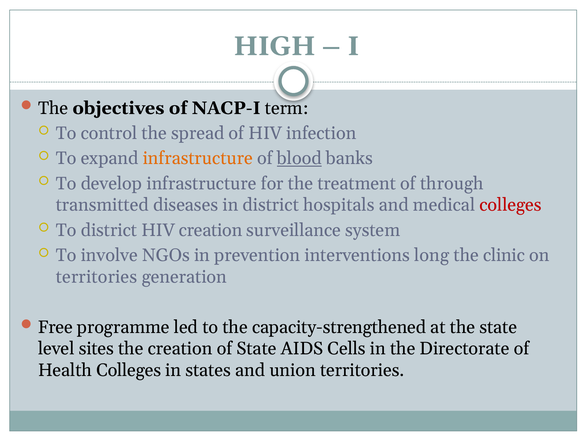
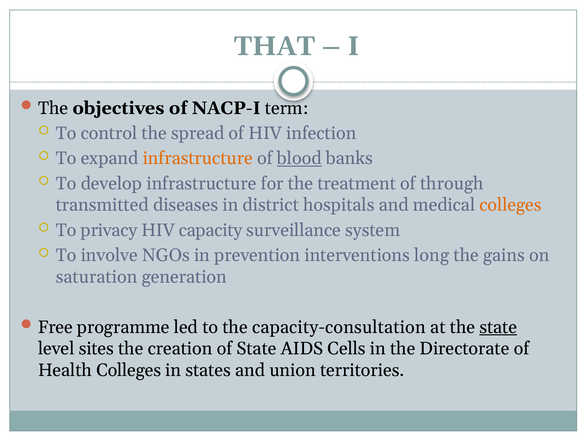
HIGH: HIGH -> THAT (274, 46)
colleges colour: red -> orange (511, 205)
To district: district -> privacy (109, 230)
HIV creation: creation -> capacity (211, 230)
clinic: clinic -> gains (504, 255)
territories: territories -> saturation (97, 276)
capacity-strengthened: capacity-strengthened -> capacity-consultation (339, 327)
state underline: none -> present (498, 327)
